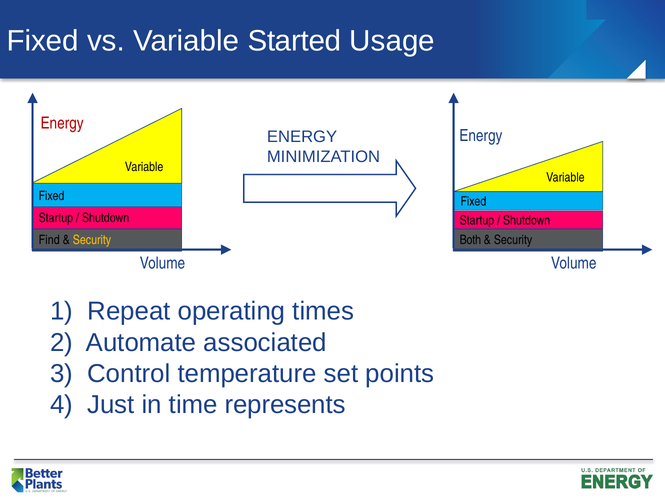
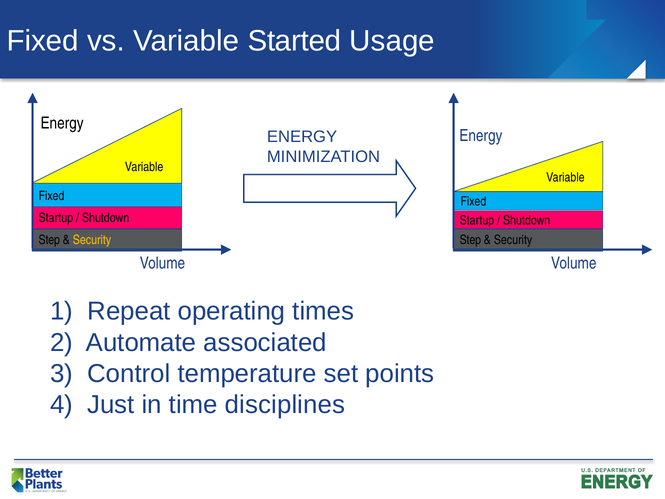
Energy colour: red -> black (62, 123)
Find: Find -> Step (49, 240)
Both: Both -> Step (470, 240)
represents: represents -> disciplines (285, 404)
